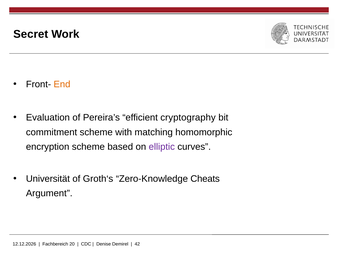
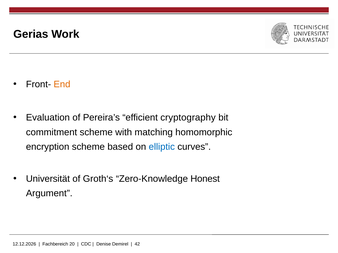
Secret: Secret -> Gerias (31, 34)
elliptic colour: purple -> blue (162, 147)
Cheats: Cheats -> Honest (205, 179)
